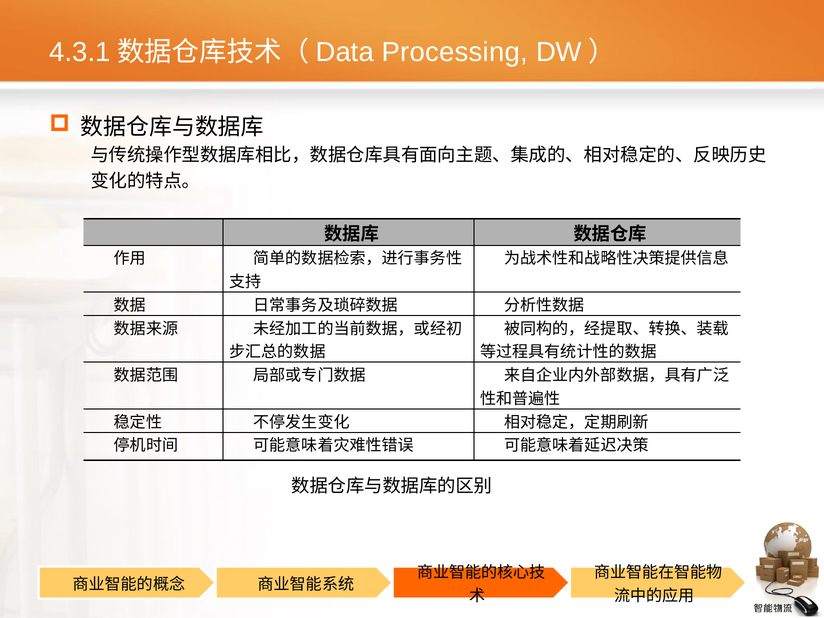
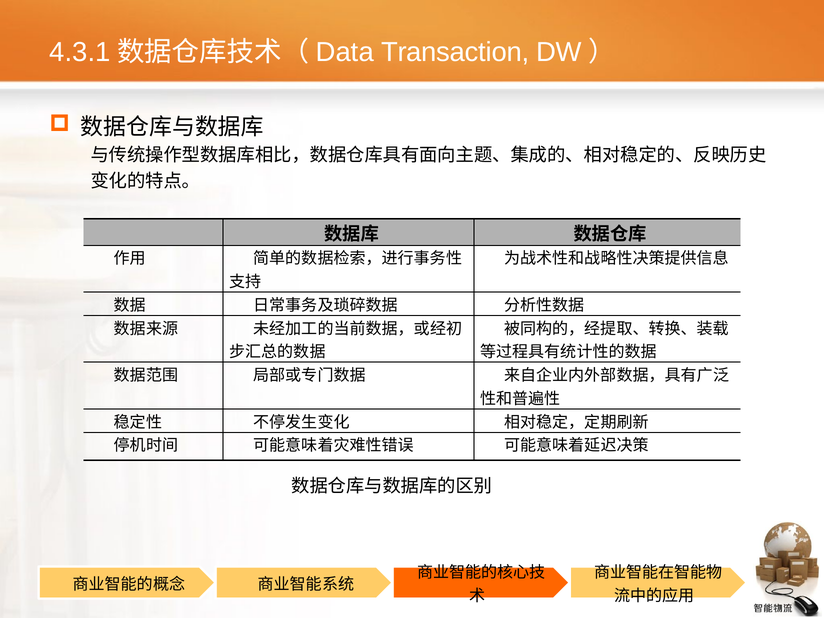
Processing: Processing -> Transaction (455, 52)
